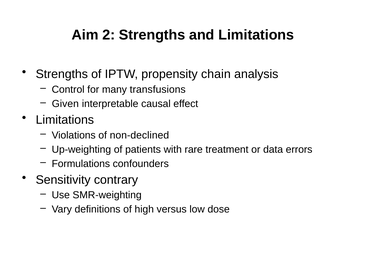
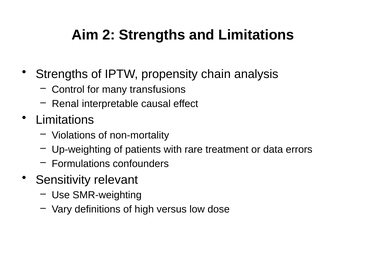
Given: Given -> Renal (65, 104)
non-declined: non-declined -> non-mortality (139, 135)
contrary: contrary -> relevant (116, 179)
